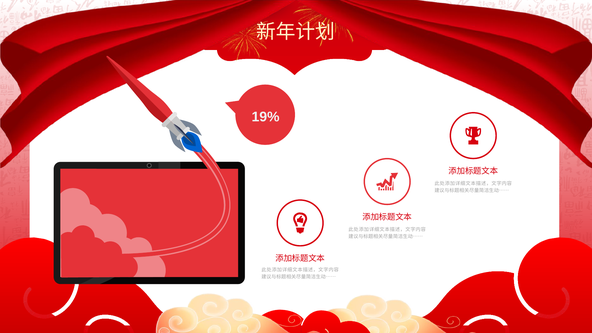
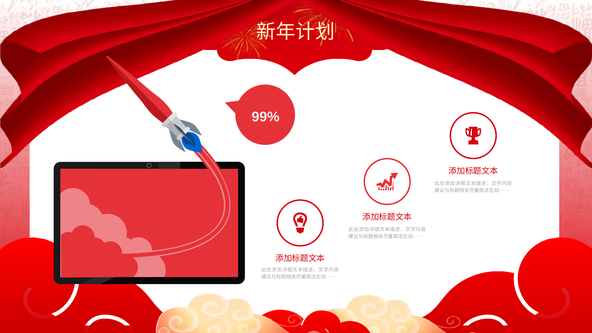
19%: 19% -> 99% (266, 117)
